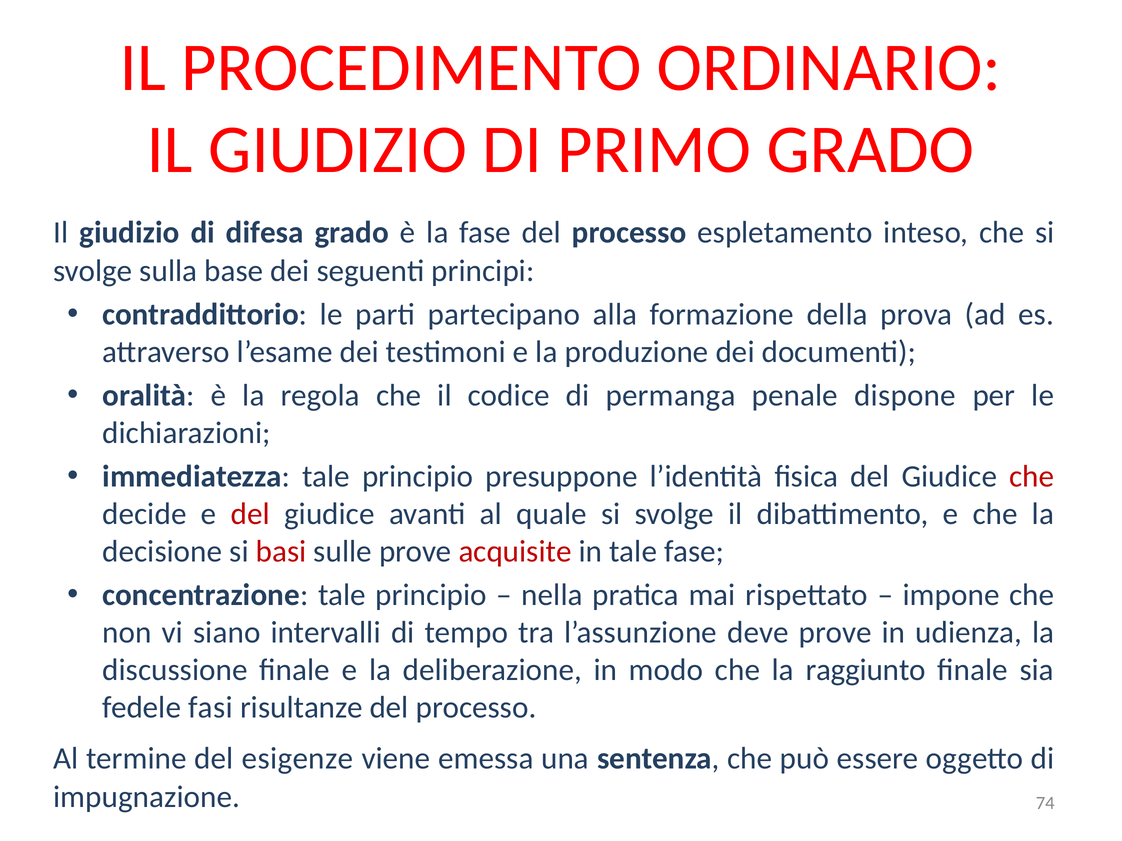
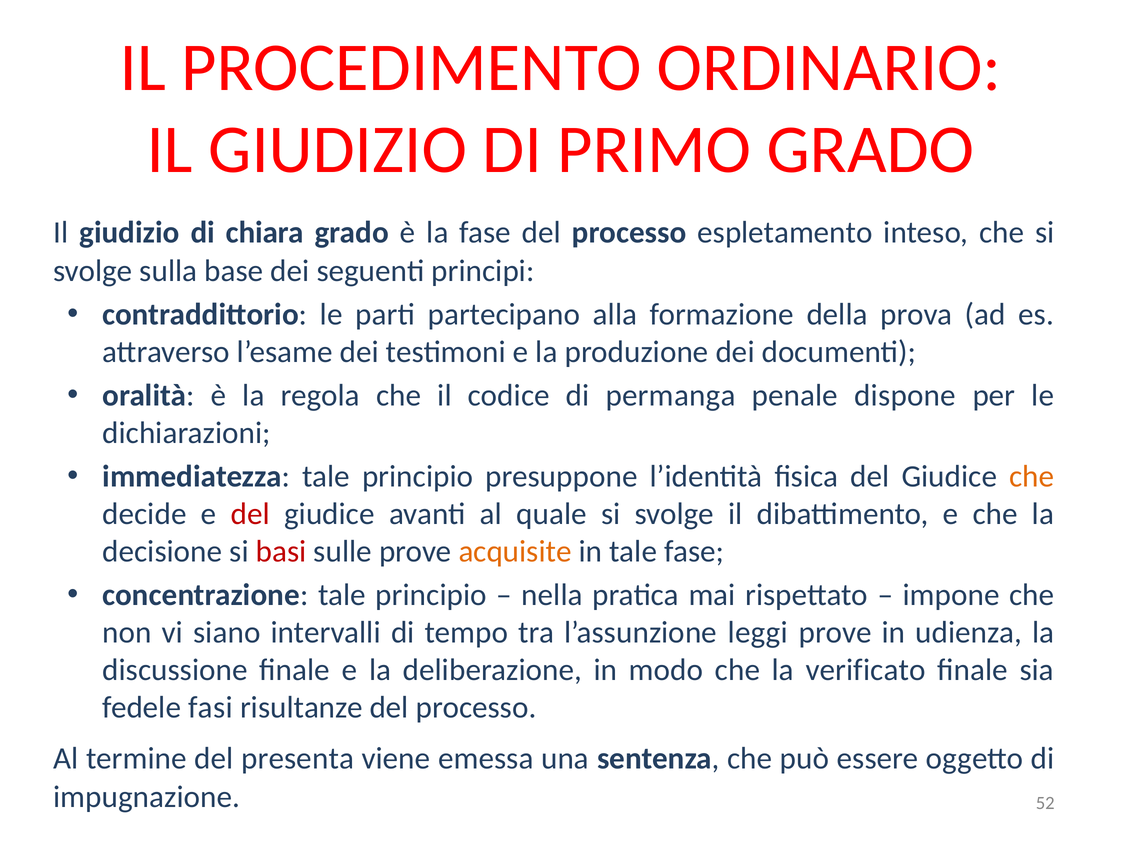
difesa: difesa -> chiara (265, 233)
che colour: red -> orange (1032, 477)
acquisite colour: red -> orange (515, 552)
deve: deve -> leggi (758, 633)
raggiunto: raggiunto -> verificato (866, 670)
esigenze: esigenze -> presenta (298, 759)
74: 74 -> 52 (1045, 803)
